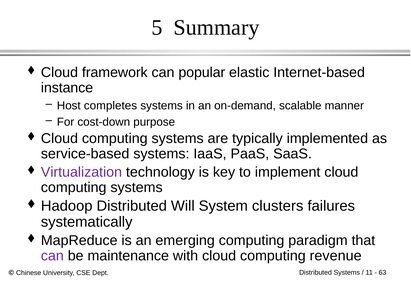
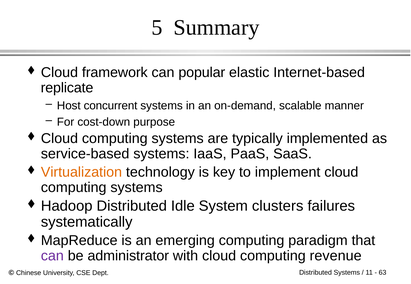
instance: instance -> replicate (67, 88)
completes: completes -> concurrent (111, 106)
Virtualization colour: purple -> orange (81, 172)
Will: Will -> Idle (183, 206)
maintenance: maintenance -> administrator (128, 256)
